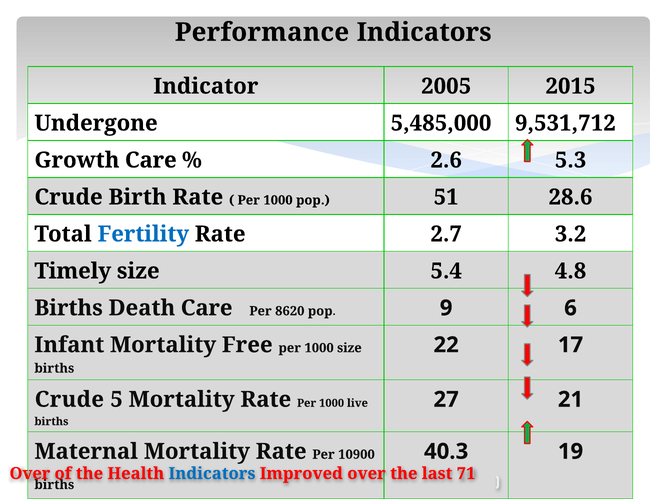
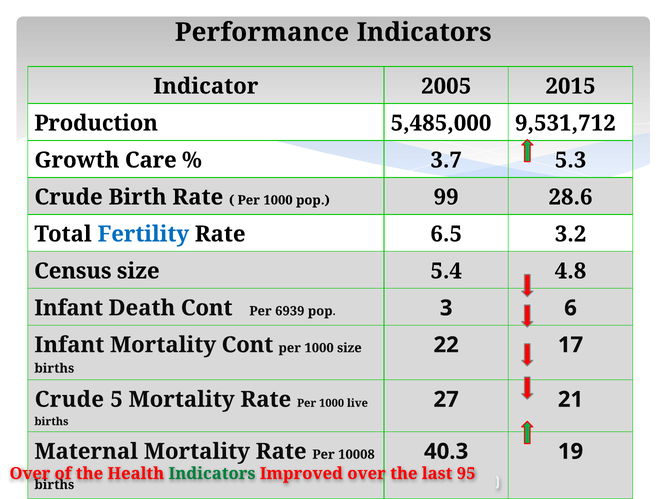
Undergone: Undergone -> Production (96, 123)
2.6: 2.6 -> 3.7 (446, 160)
51: 51 -> 99 (446, 197)
2.7: 2.7 -> 6.5 (446, 234)
Timely: Timely -> Census (73, 271)
Births: Births -> Infant (69, 308)
Death Care: Care -> Cont (207, 308)
8620: 8620 -> 6939 (290, 311)
9: 9 -> 3 (446, 308)
Mortality Free: Free -> Cont (247, 345)
10900: 10900 -> 10008 (356, 455)
Indicators colour: blue -> green (212, 474)
71: 71 -> 95 (466, 474)
